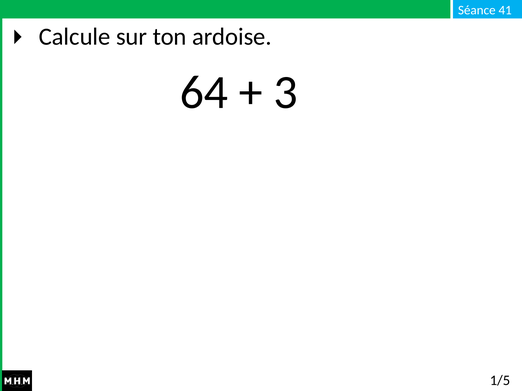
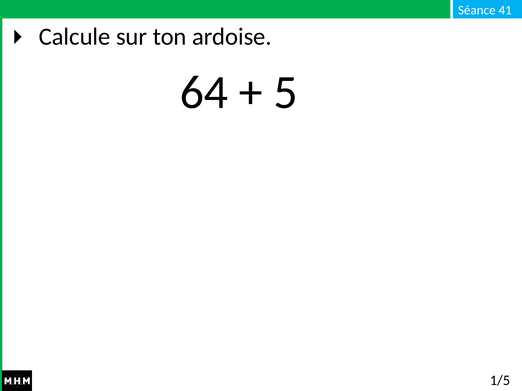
3: 3 -> 5 (286, 92)
